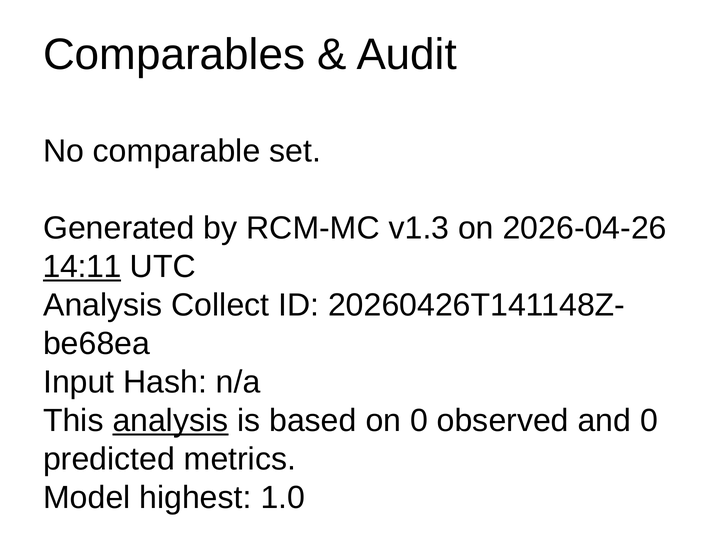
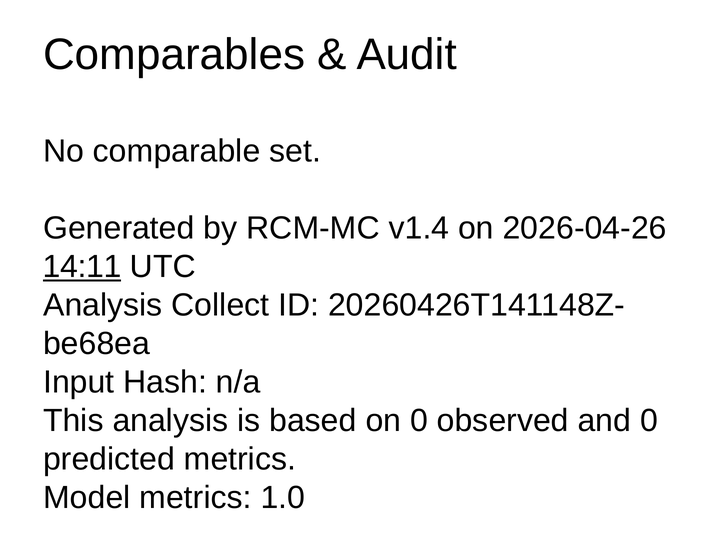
v1.3: v1.3 -> v1.4 (419, 228)
analysis underline: present -> none (170, 420)
Model highest: highest -> metrics (195, 497)
